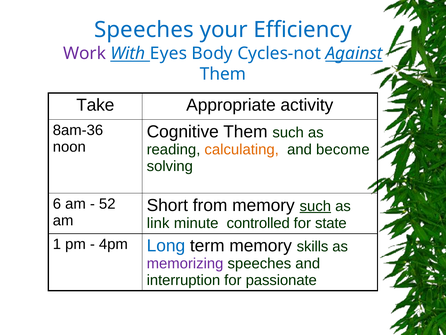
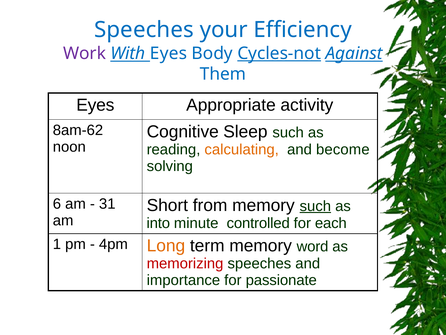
Cycles-not underline: none -> present (279, 53)
Take: Take -> Eyes (95, 105)
8am-36: 8am-36 -> 8am-62 (78, 130)
Cognitive Them: Them -> Sleep (245, 131)
52: 52 -> 31 (107, 204)
link: link -> into (158, 223)
state: state -> each (331, 223)
Long colour: blue -> orange (166, 245)
skills: skills -> word (313, 246)
memorizing colour: purple -> red (185, 263)
interruption: interruption -> importance (183, 280)
